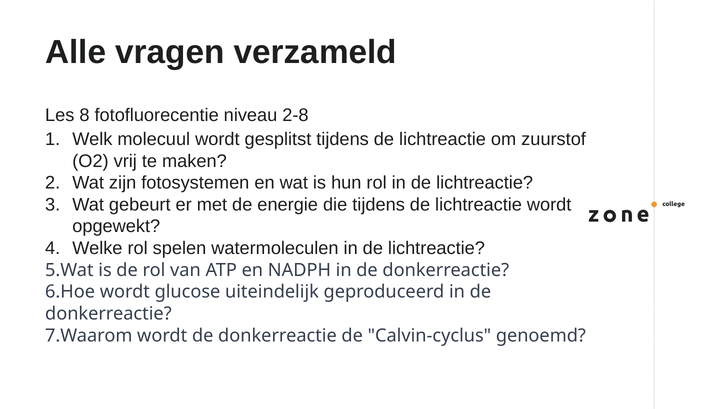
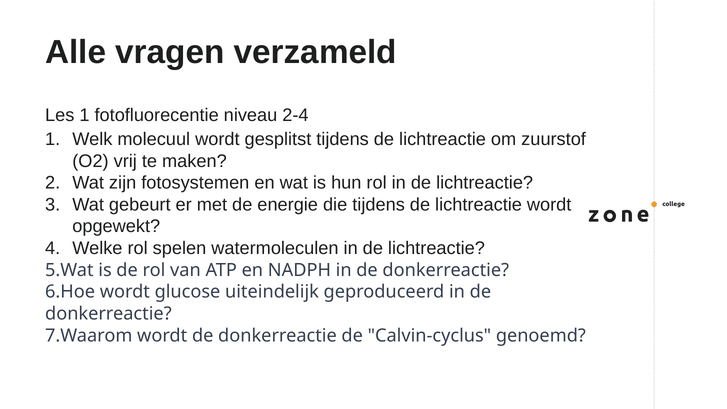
Les 8: 8 -> 1 (84, 115)
2-8: 2-8 -> 2-4 (295, 115)
